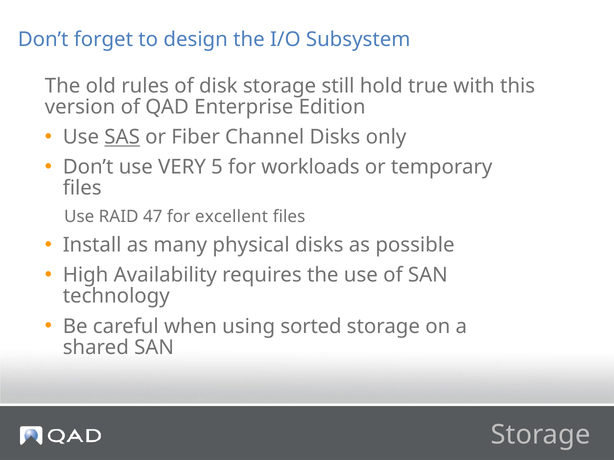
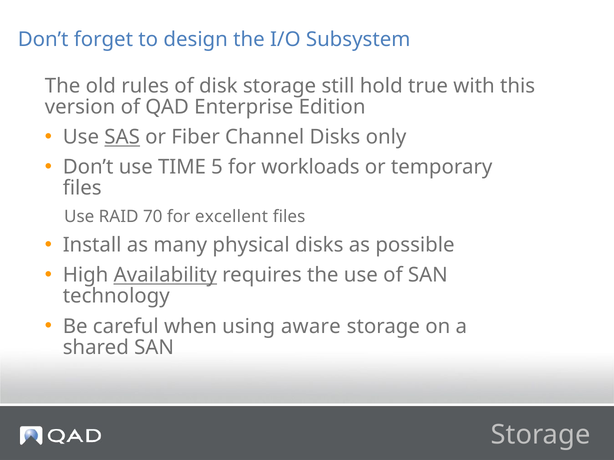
VERY: VERY -> TIME (182, 167)
47: 47 -> 70 (153, 217)
Availability underline: none -> present (165, 275)
sorted: sorted -> aware (311, 327)
